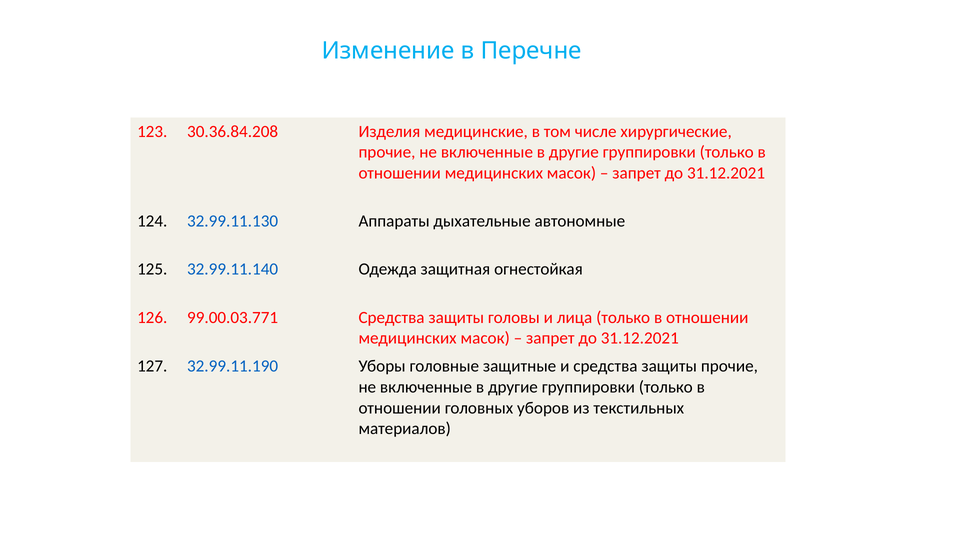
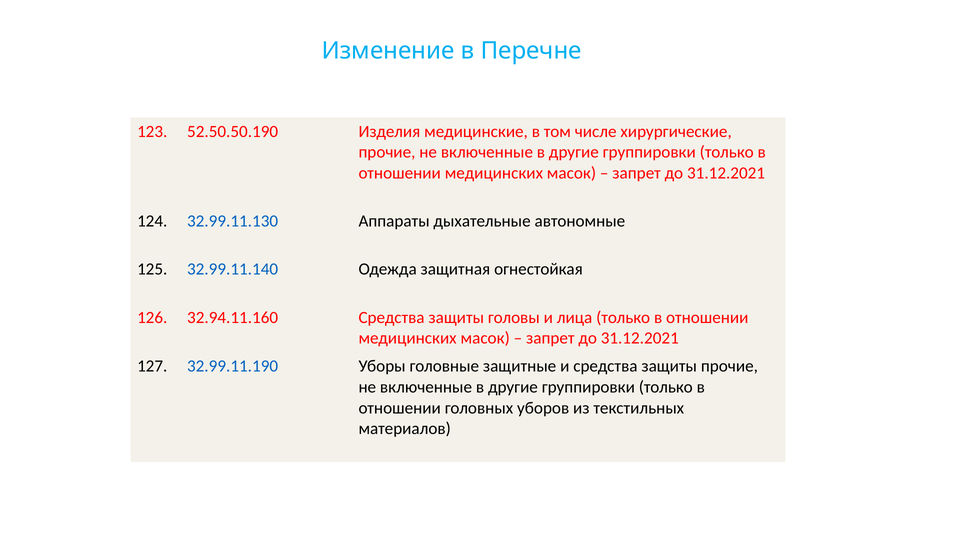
30.36.84.208: 30.36.84.208 -> 52.50.50.190 (233, 131)
99.00.03.771: 99.00.03.771 -> 32.94.11.160 (233, 318)
